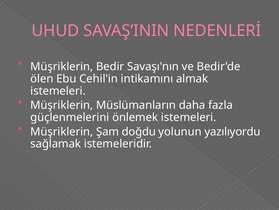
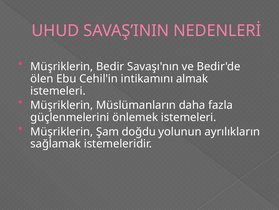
yazılıyordu: yazılıyordu -> ayrılıkların (232, 131)
